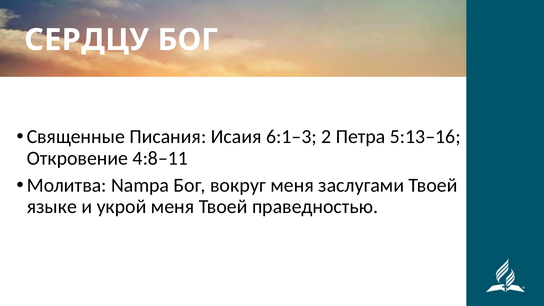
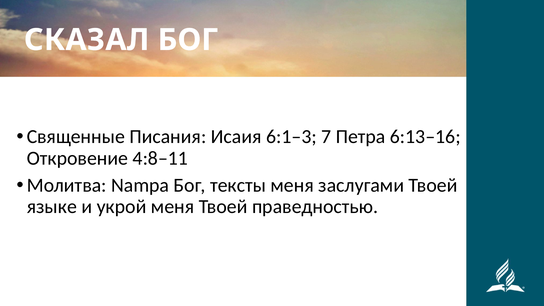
СЕРДЦУ: СЕРДЦУ -> СКАЗАЛ (87, 40)
2: 2 -> 7 (326, 137)
5:13–16: 5:13–16 -> 6:13–16 (425, 137)
вокруг: вокруг -> тексты (238, 185)
